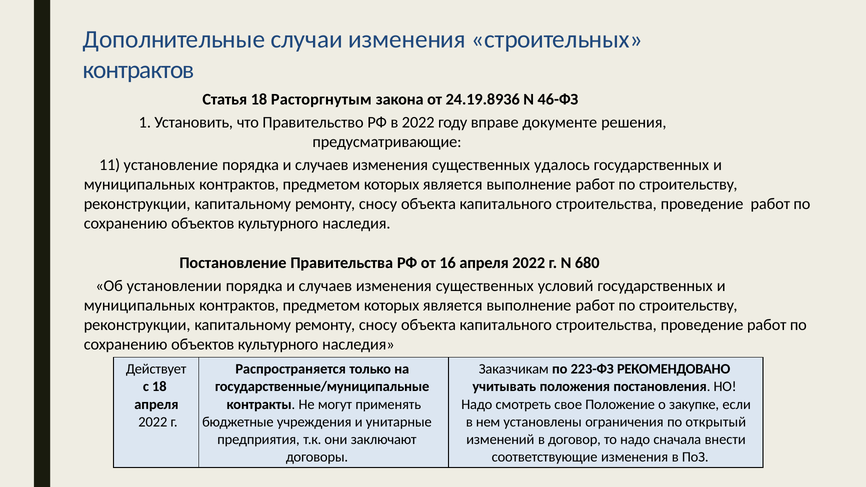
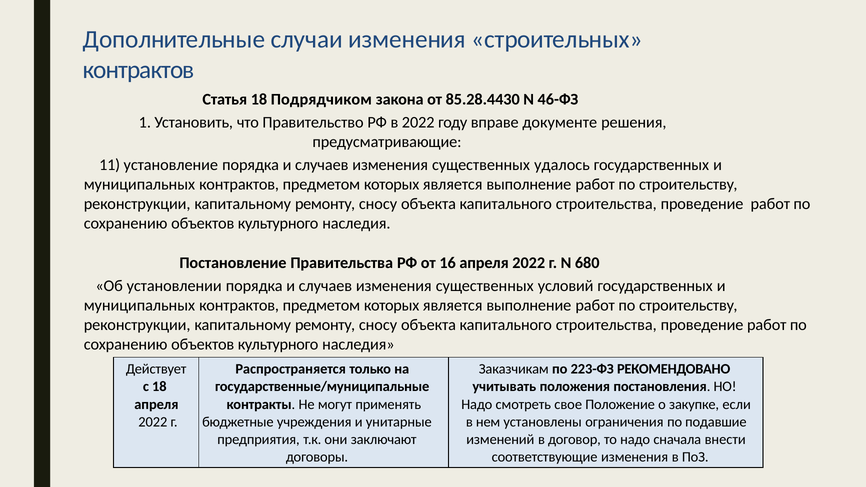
Расторгнутым: Расторгнутым -> Подрядчиком (321, 100)
24.19.8936: 24.19.8936 -> 85.28.4430 (483, 100)
открытый: открытый -> подавшие (716, 422)
